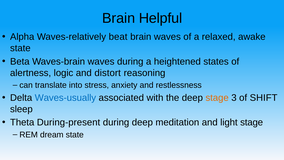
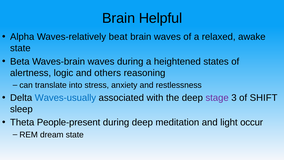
distort: distort -> others (108, 73)
stage colour: orange -> purple (217, 98)
During-present: During-present -> People-present (69, 122)
light stage: stage -> occur (252, 122)
